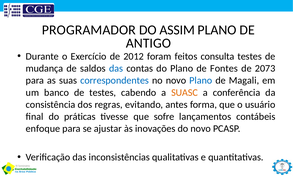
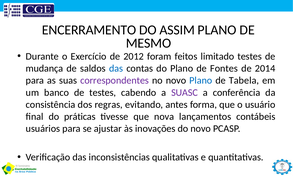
PROGRAMADOR: PROGRAMADOR -> ENCERRAMENTO (89, 30)
ANTIGO: ANTIGO -> MESMO (148, 43)
consulta: consulta -> limitado (217, 56)
2073: 2073 -> 2014 (265, 68)
correspondentes colour: blue -> purple (115, 80)
Magali: Magali -> Tabela (244, 80)
SUASC colour: orange -> purple (185, 92)
sofre: sofre -> nova (164, 116)
enfoque: enfoque -> usuários (43, 128)
